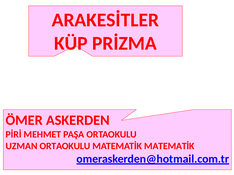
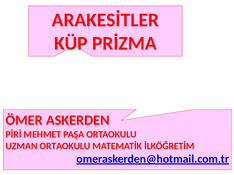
MATEMATİK MATEMATİK: MATEMATİK -> İLKÖĞRETİM (169, 146)
